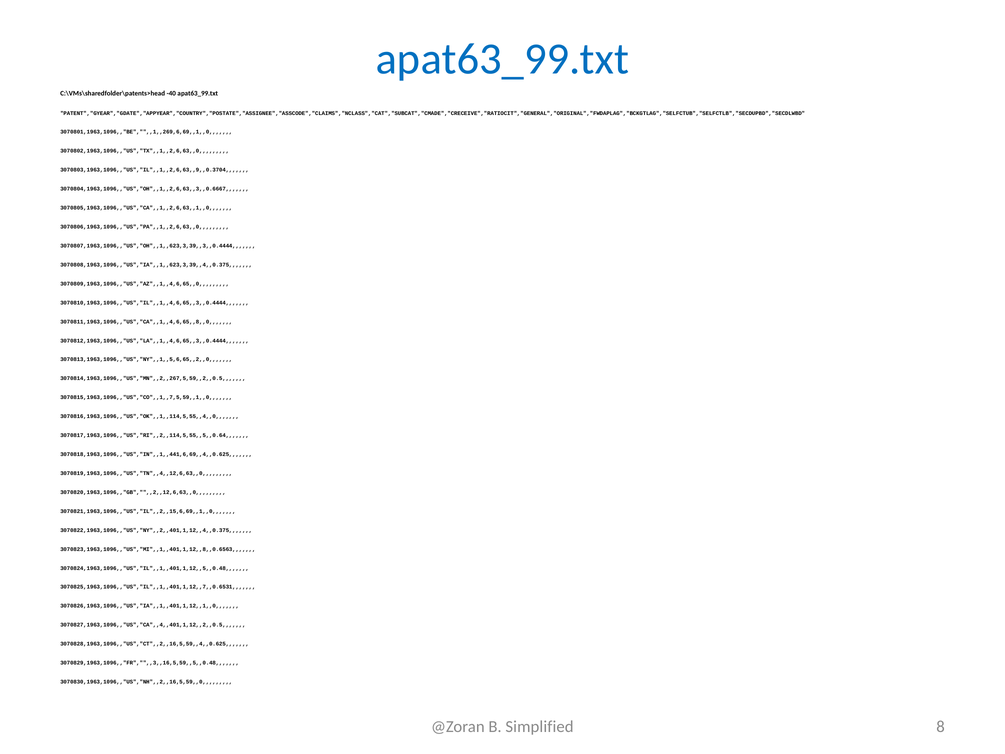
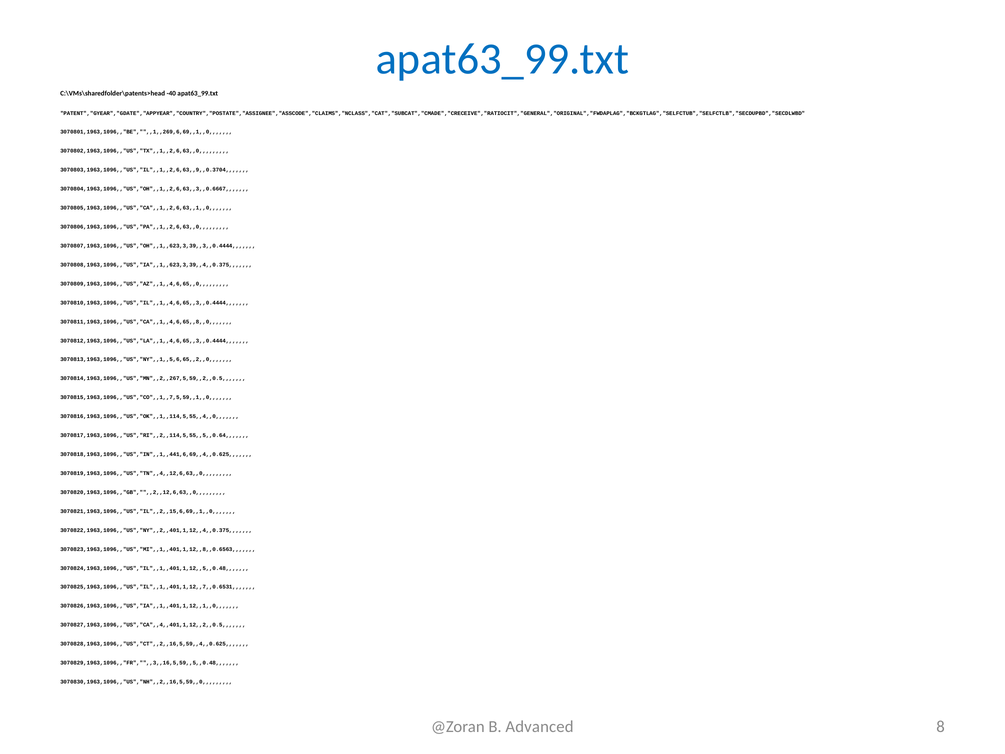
Simplified: Simplified -> Advanced (540, 726)
